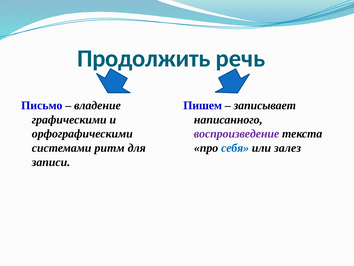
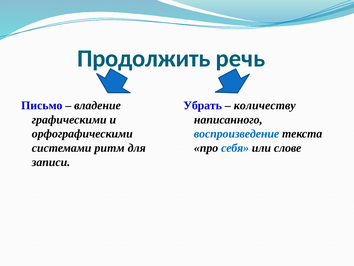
Пишем: Пишем -> Убрать (203, 105)
записывает: записывает -> количеству (265, 105)
воспроизведение colour: purple -> blue (237, 134)
залез: залез -> слове (288, 148)
